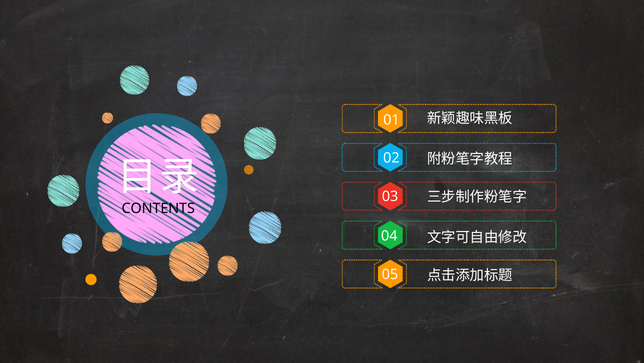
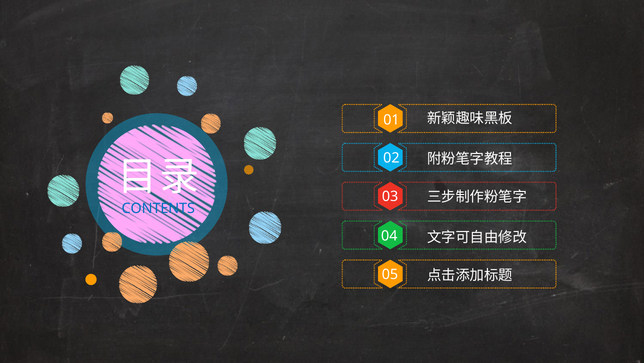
CONTENTS colour: black -> blue (158, 208)
